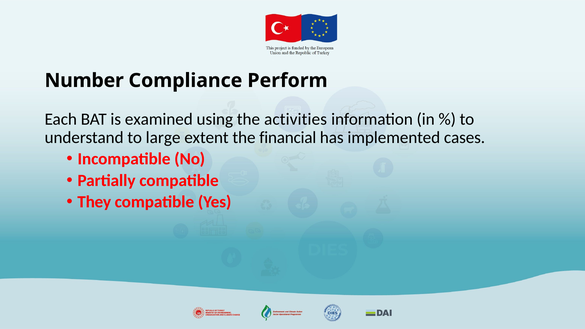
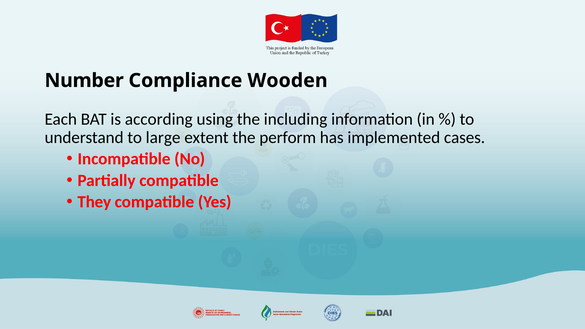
Perform: Perform -> Wooden (288, 81)
examined: examined -> according (159, 119)
activities: activities -> including (296, 119)
financial: financial -> perform (288, 138)
